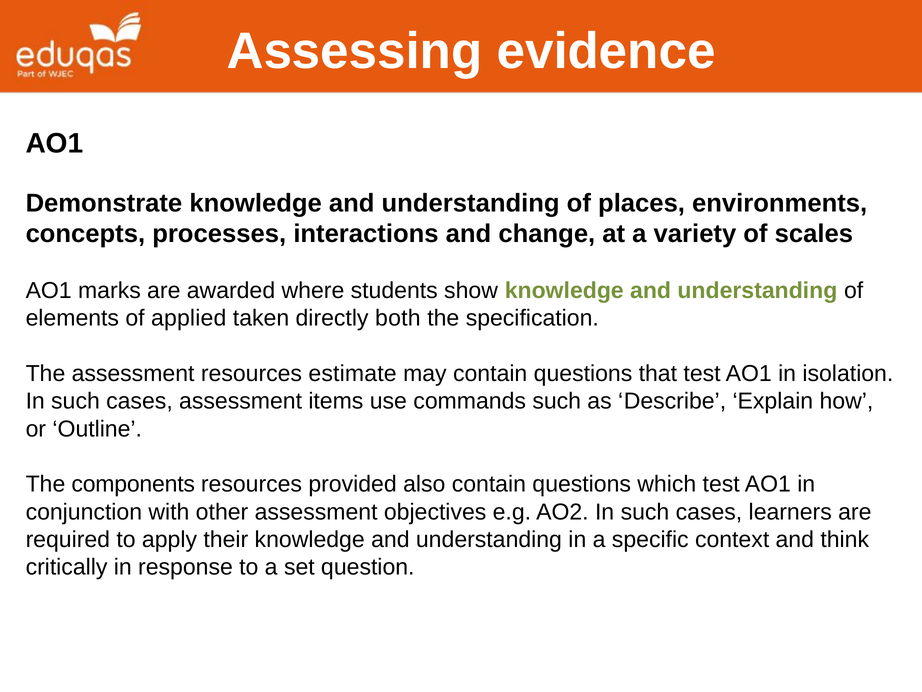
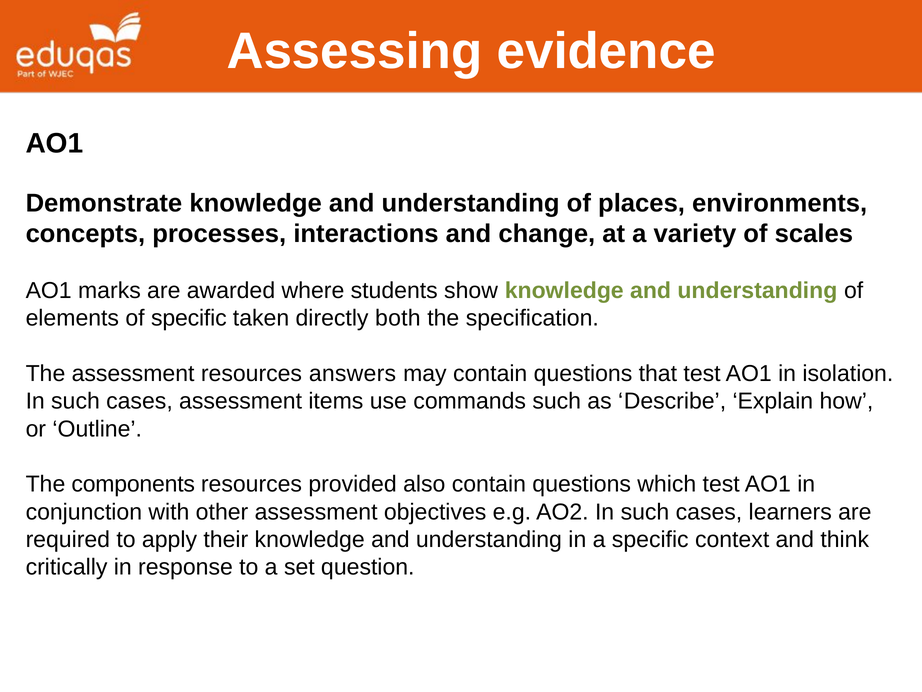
of applied: applied -> specific (189, 318)
estimate: estimate -> answers (352, 373)
